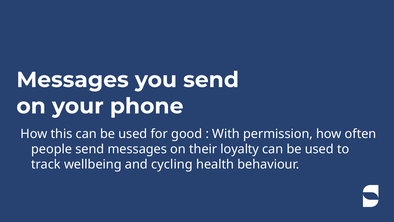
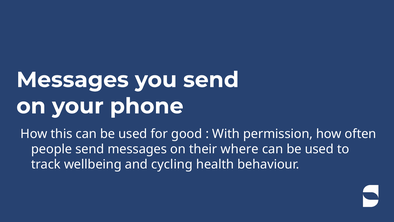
loyalty: loyalty -> where (240, 149)
